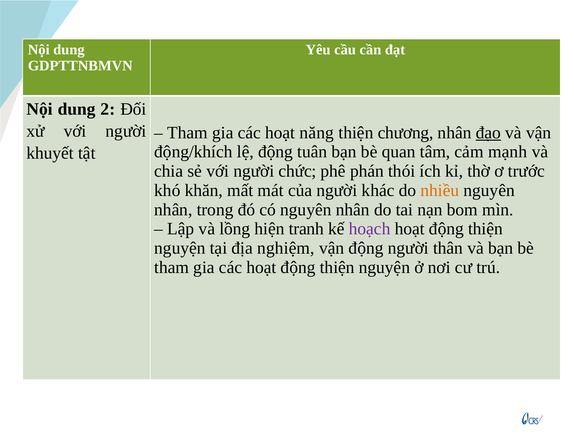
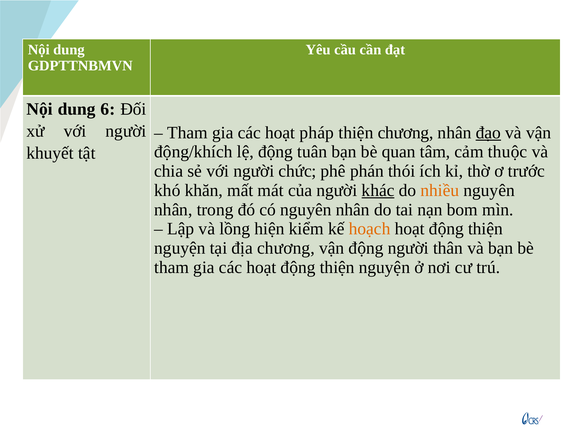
2: 2 -> 6 (108, 109)
năng: năng -> pháp (317, 132)
mạnh: mạnh -> thuộc (508, 152)
khác underline: none -> present (378, 190)
tranh: tranh -> kiểm (306, 229)
hoạch colour: purple -> orange (370, 229)
địa nghiệm: nghiệm -> chương (286, 248)
